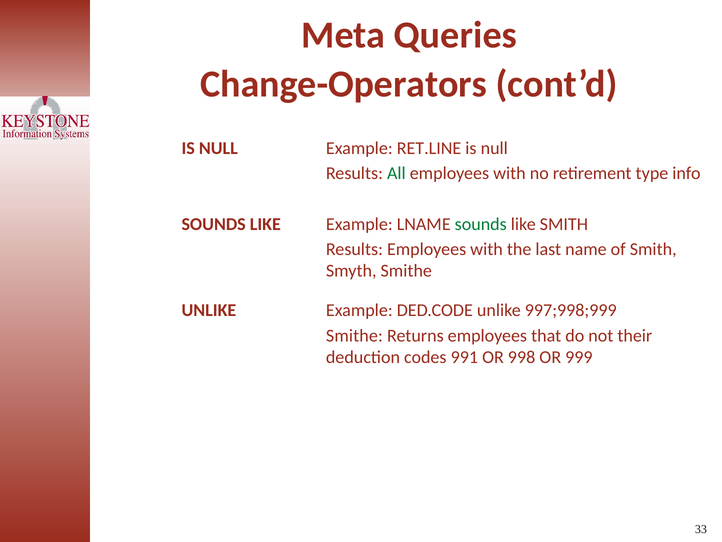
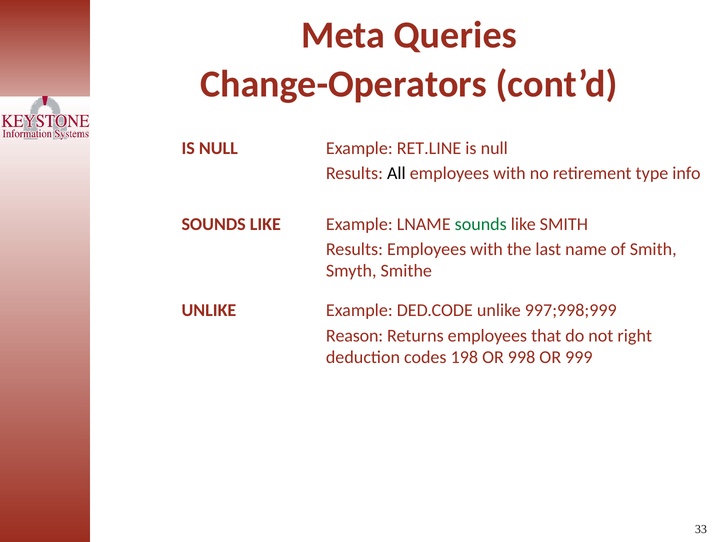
All colour: green -> black (396, 173)
Smithe: Smithe -> Reason (355, 335)
their: their -> right (635, 335)
991: 991 -> 198 (464, 357)
